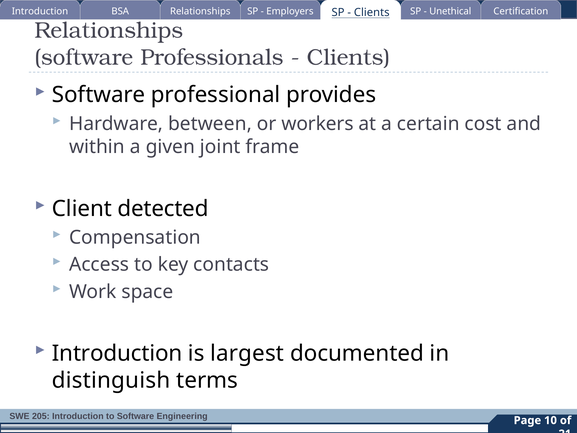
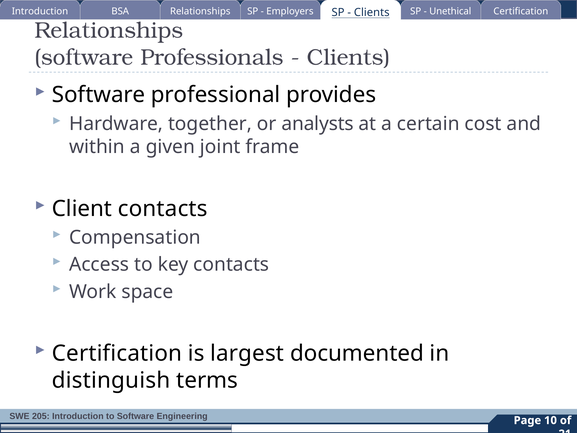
between: between -> together (210, 124)
workers: workers -> analysts (318, 124)
Client detected: detected -> contacts (163, 209)
Introduction: Introduction -> Certification (117, 353)
